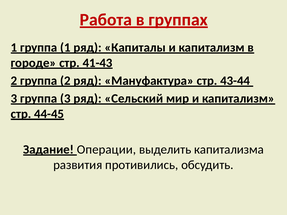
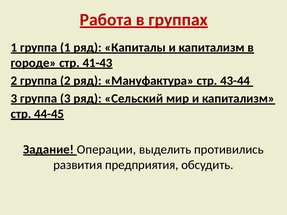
капитализма: капитализма -> противились (229, 150)
противились: противились -> предприятия (142, 165)
